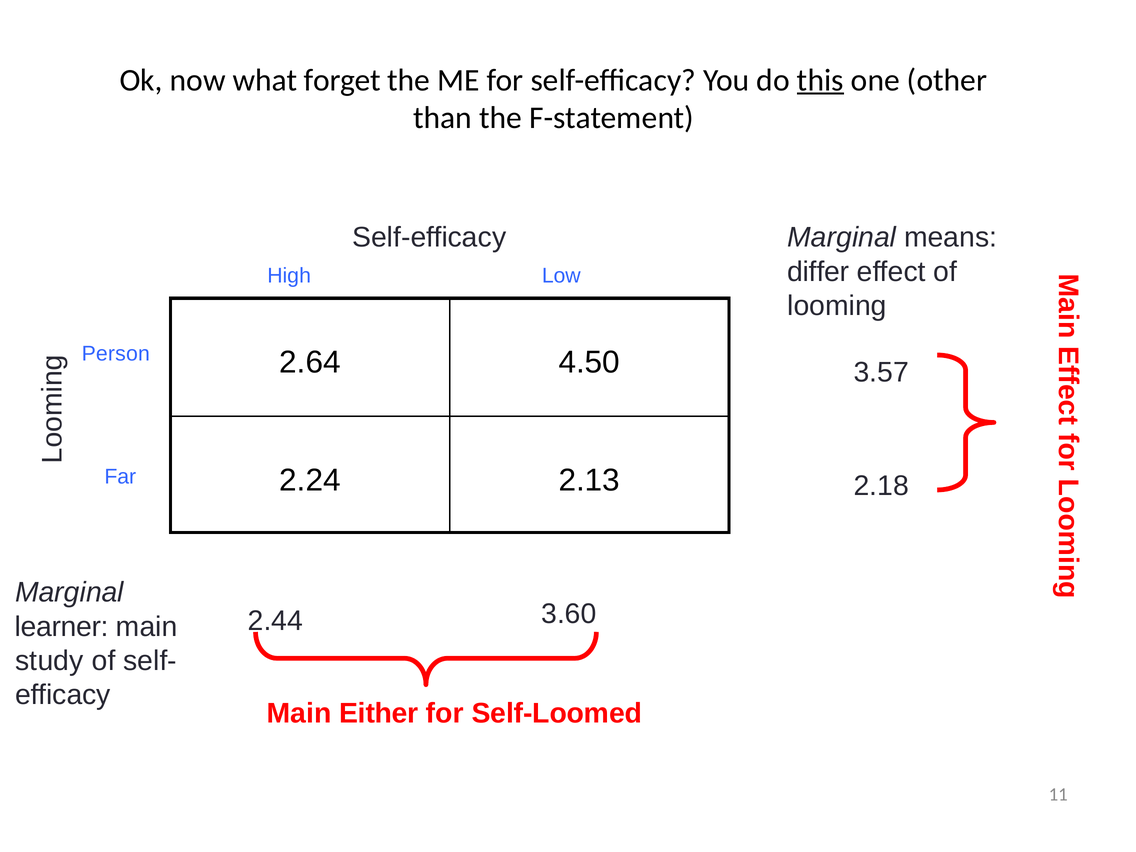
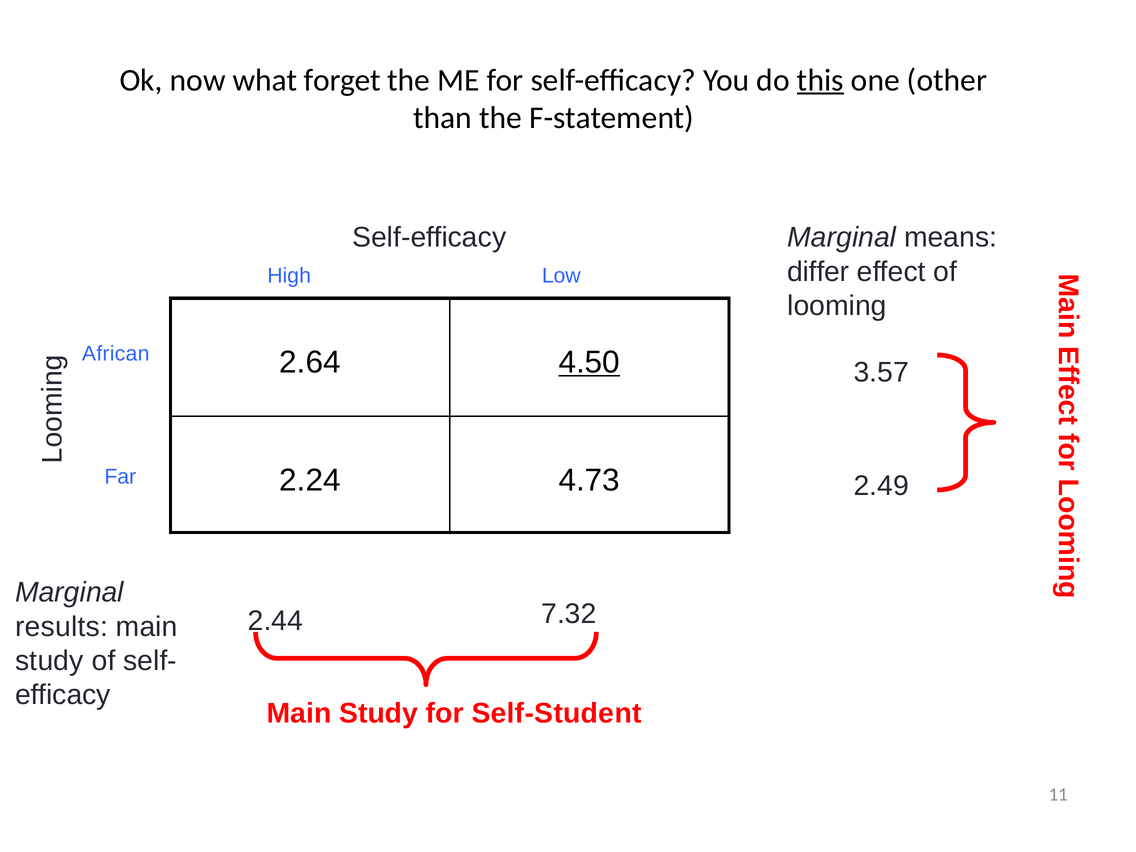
Person: Person -> African (116, 354)
4.50 underline: none -> present (589, 362)
2.13: 2.13 -> 4.73 (589, 480)
2.18: 2.18 -> 2.49 (881, 486)
3.60: 3.60 -> 7.32 (569, 614)
learner: learner -> results (61, 627)
Either: Either -> Study (379, 713)
Self-Loomed: Self-Loomed -> Self-Student (557, 713)
